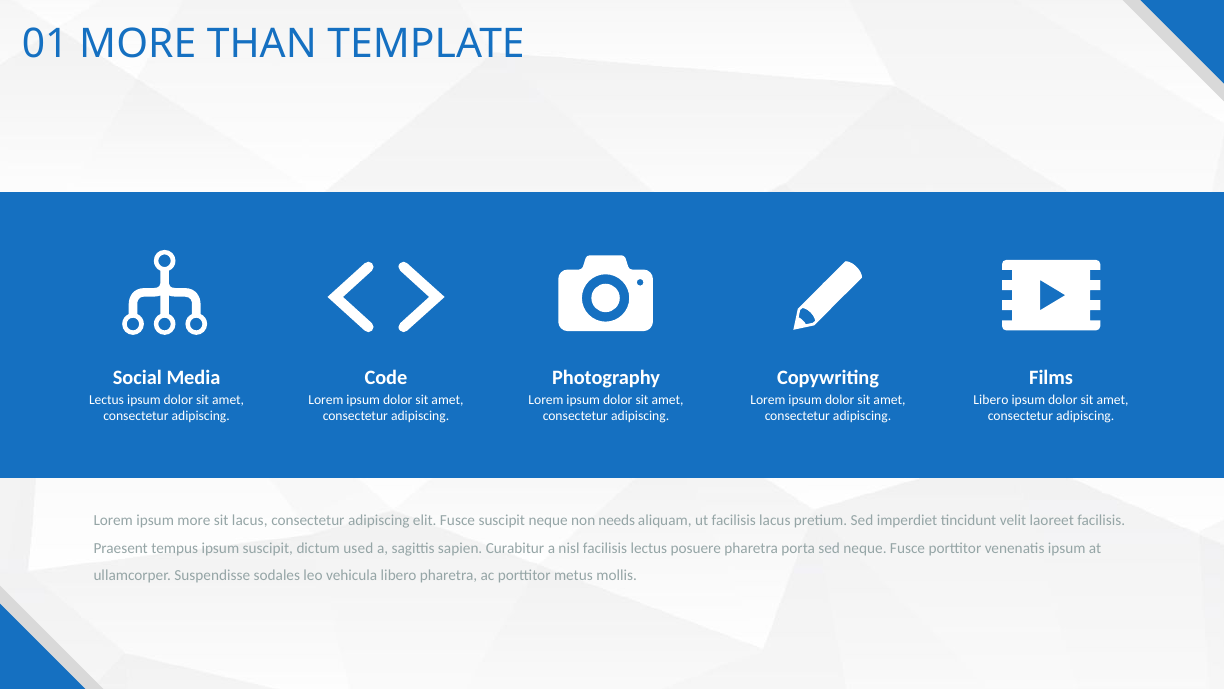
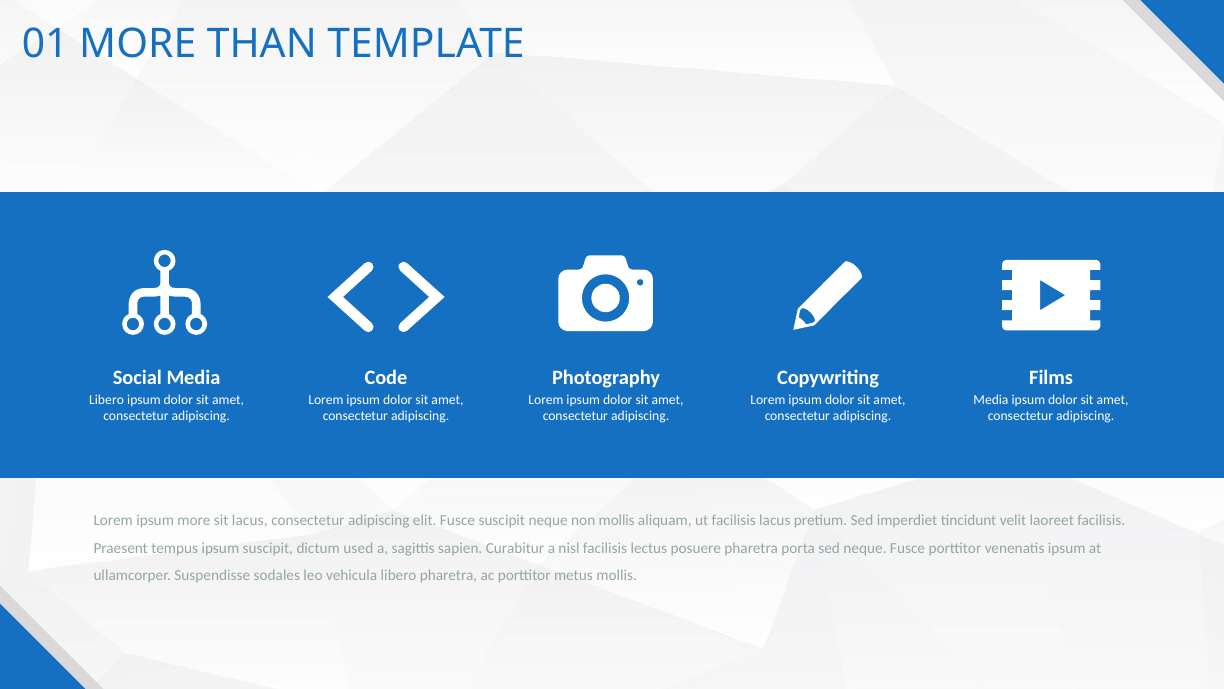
Lectus: Lectus -> Libero (106, 400)
Libero: Libero -> Media (991, 400)
non needs: needs -> mollis (617, 520)
